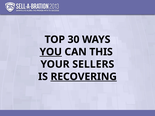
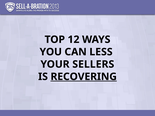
30: 30 -> 12 (74, 40)
YOU underline: present -> none (51, 52)
THIS: THIS -> LESS (101, 52)
